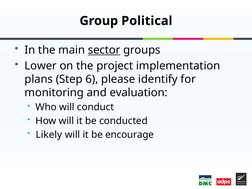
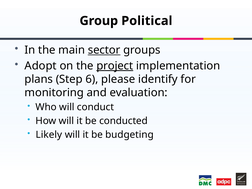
Lower: Lower -> Adopt (41, 66)
project underline: none -> present (115, 66)
encourage: encourage -> budgeting (130, 135)
